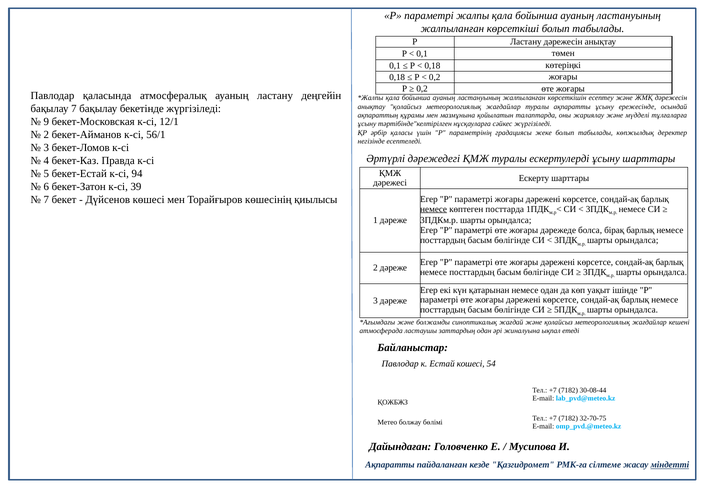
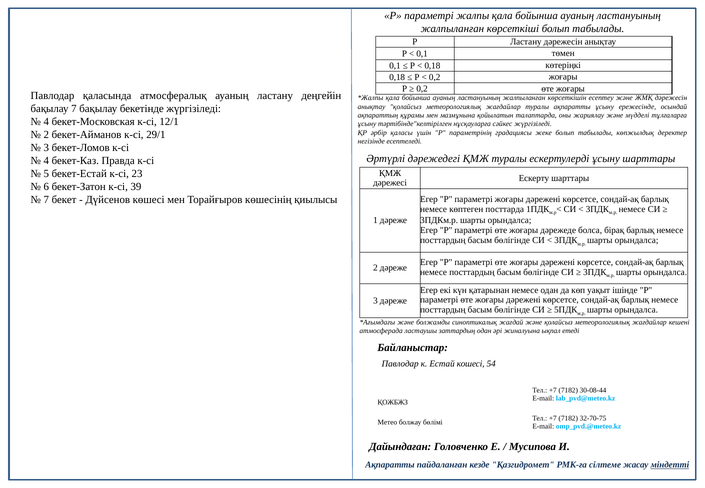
9: 9 -> 4 (46, 122)
56/1: 56/1 -> 29/1 (156, 135)
94: 94 -> 23 (137, 174)
немесе underline: present -> none (434, 209)
